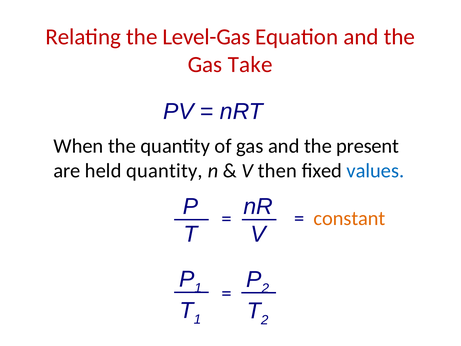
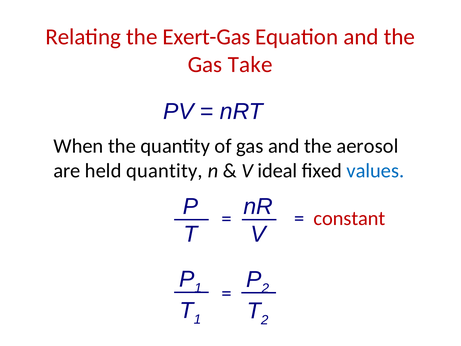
Level-Gas: Level-Gas -> Exert-Gas (206, 37)
present: present -> aerosol (367, 146)
then: then -> ideal (277, 171)
constant colour: orange -> red (349, 218)
